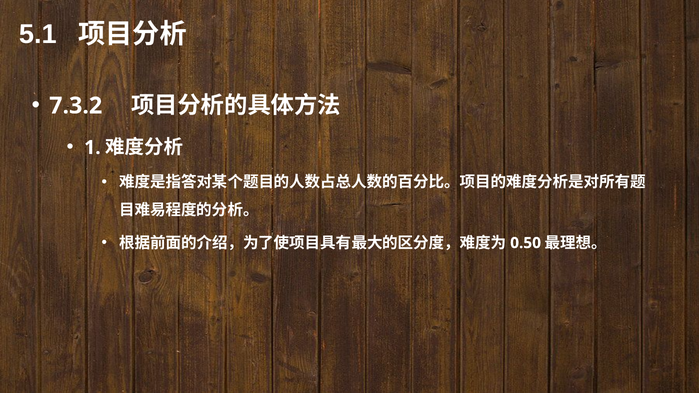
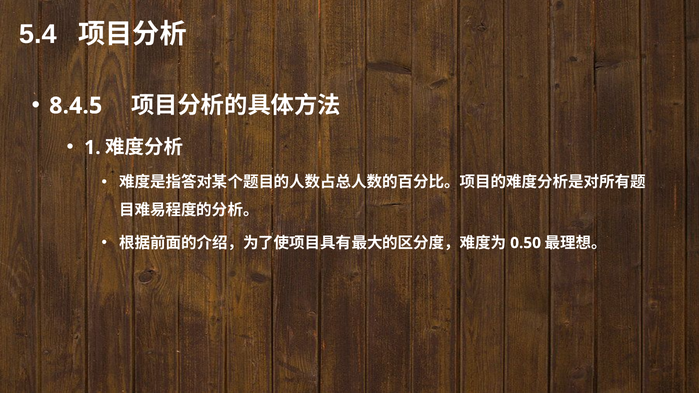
5.1: 5.1 -> 5.4 (38, 34)
7.3.2: 7.3.2 -> 8.4.5 (76, 106)
